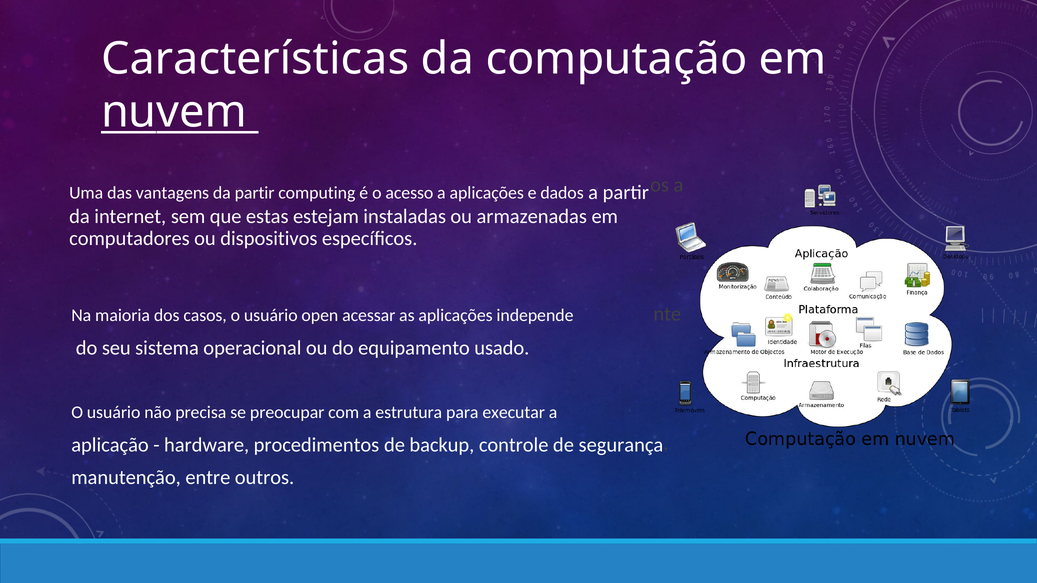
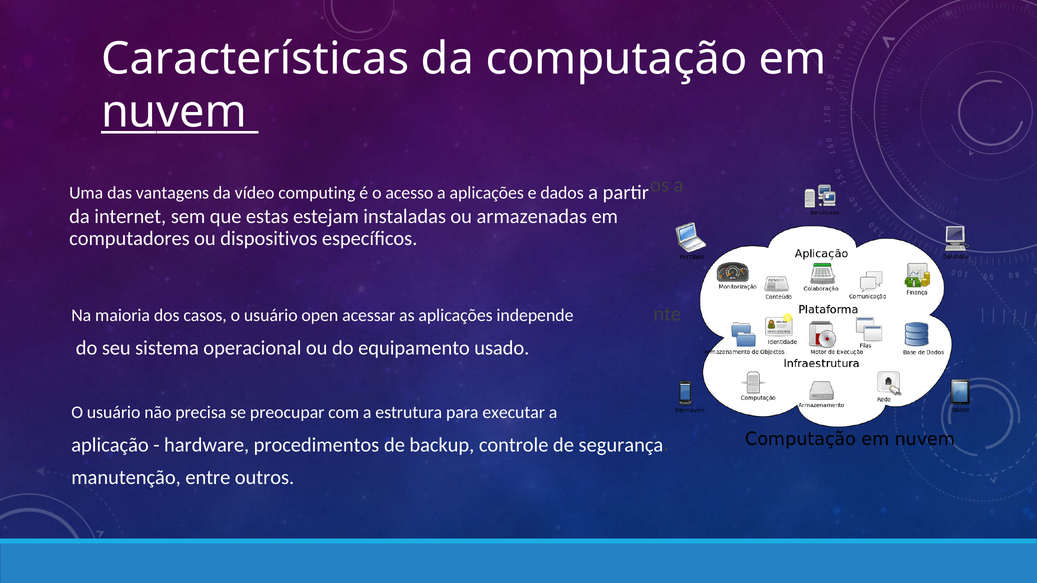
da partir: partir -> vídeo (255, 193)
